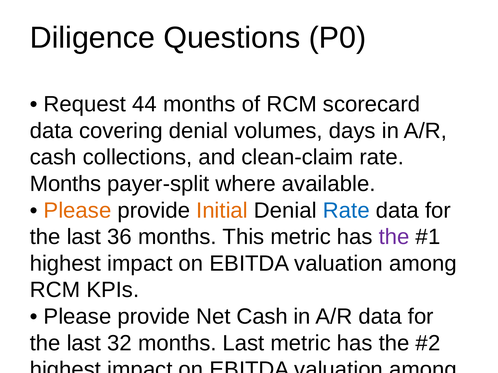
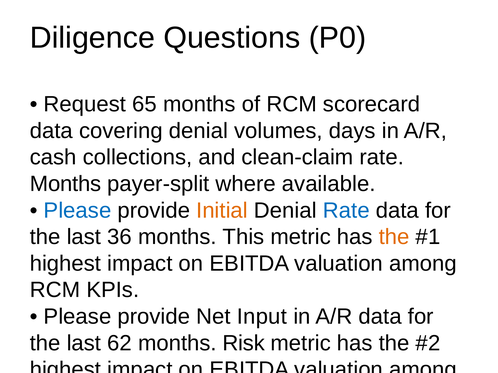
44: 44 -> 65 (145, 104)
Please colour: orange -> blue (77, 211)
the colour: purple -> orange (394, 237)
Net Cash: Cash -> Input (262, 317)
32: 32 -> 62 (120, 344)
months Last: Last -> Risk (244, 344)
